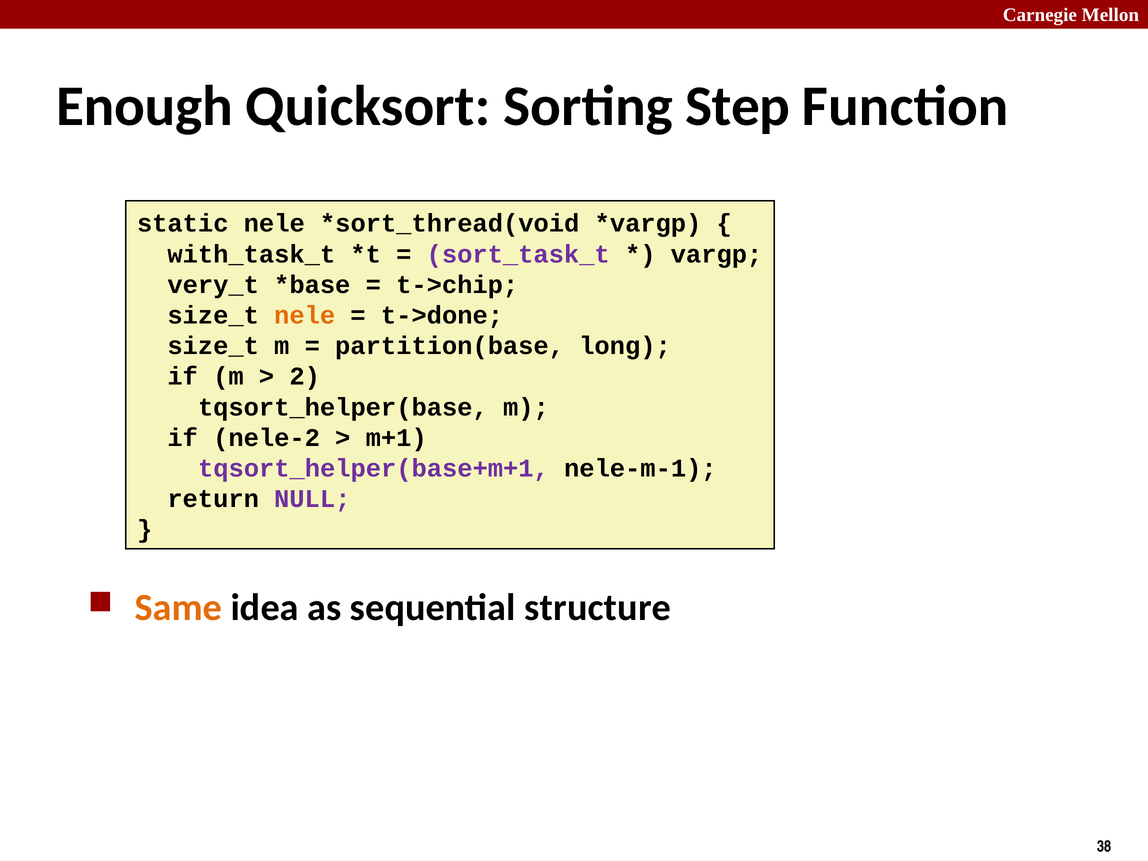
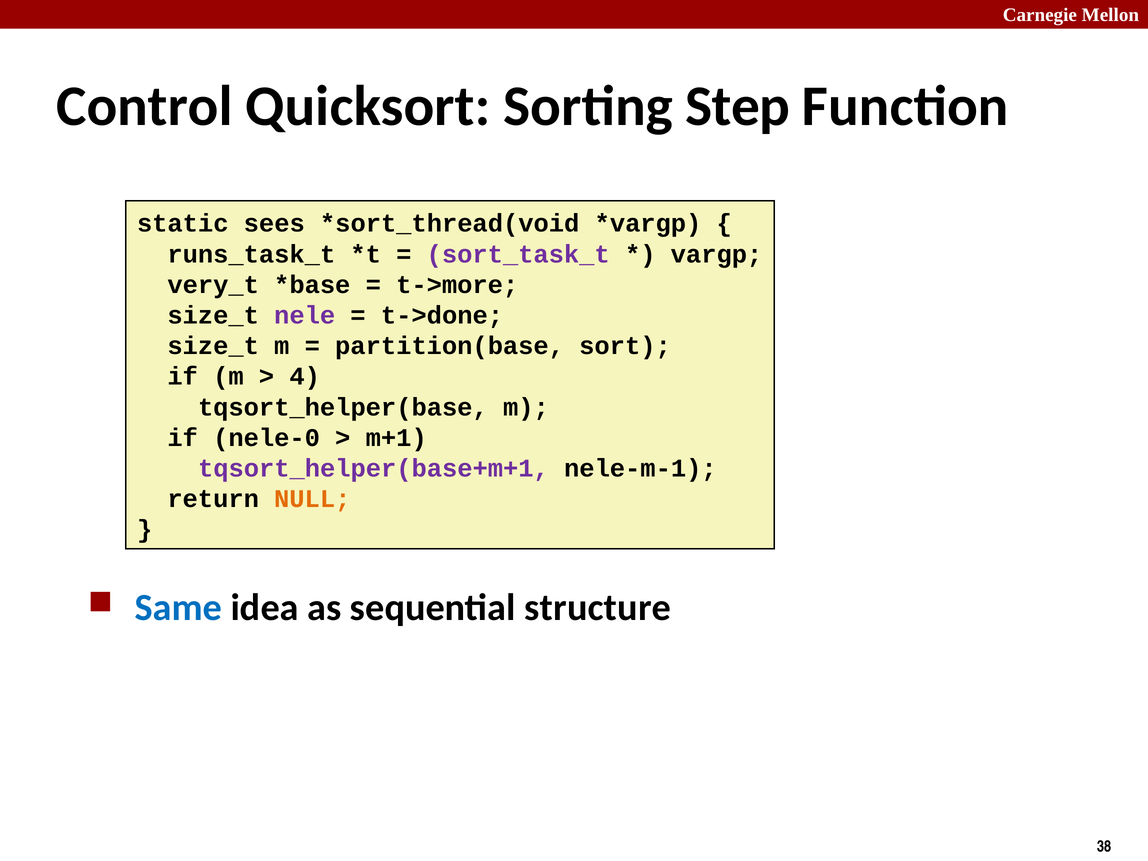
Enough: Enough -> Control (144, 107)
static nele: nele -> sees (274, 224)
with_task_t: with_task_t -> runs_task_t (251, 254)
t->chip: t->chip -> t->more (457, 285)
nele colour: orange -> purple (305, 315)
long: long -> sort (625, 346)
2: 2 -> 4 (305, 377)
nele-2: nele-2 -> nele-0 (267, 438)
NULL colour: purple -> orange (312, 499)
Same colour: orange -> blue (178, 608)
